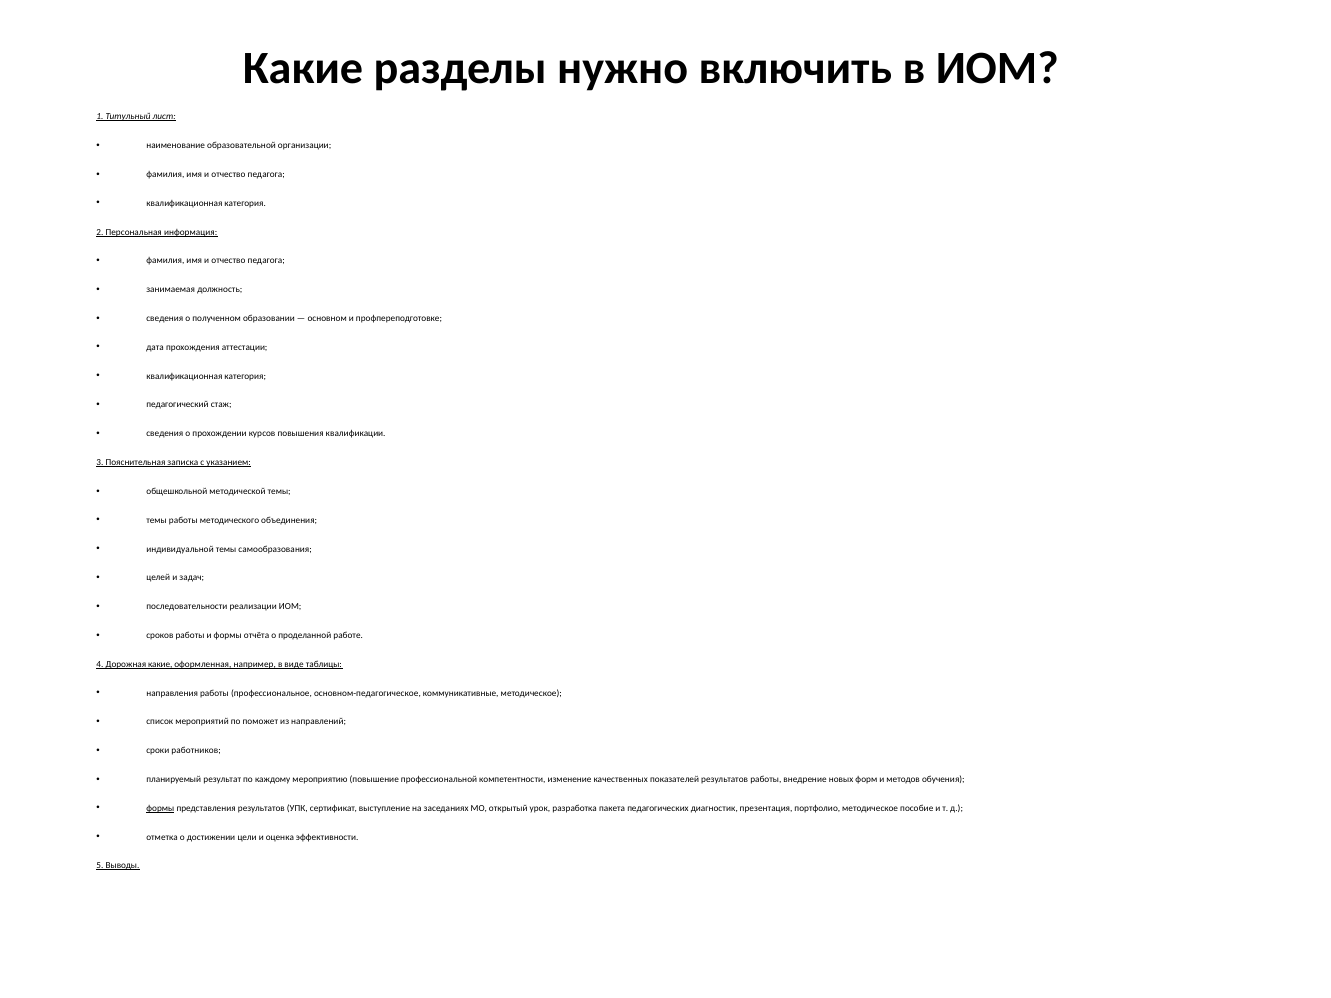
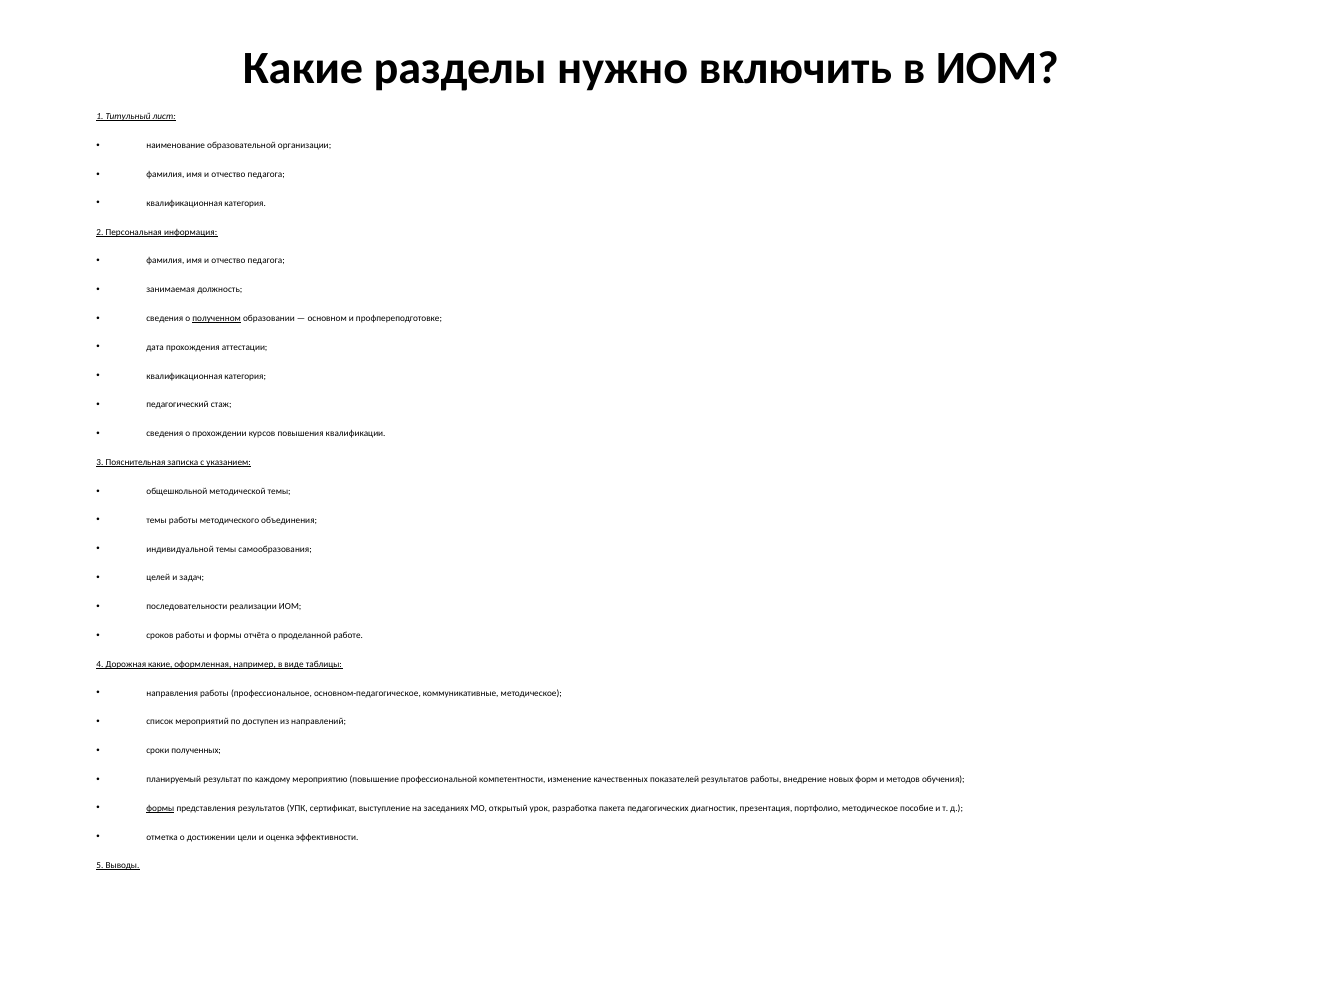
полученном underline: none -> present (217, 319)
поможет: поможет -> доступен (260, 722)
работников: работников -> полученных (196, 751)
